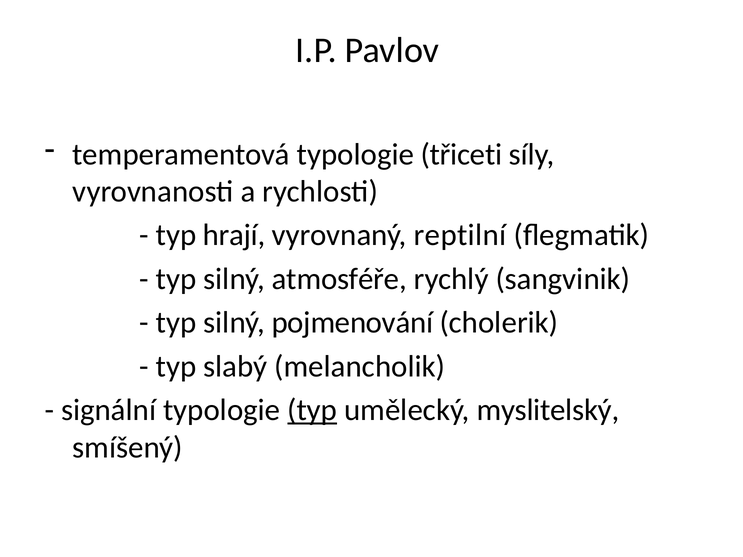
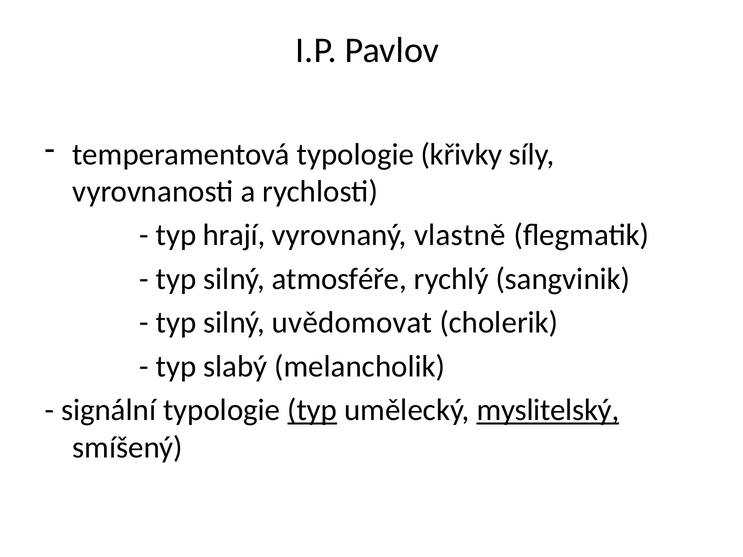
třiceti: třiceti -> křivky (462, 154)
reptilní: reptilní -> vlastně (460, 235)
pojmenování: pojmenování -> uvědomovat (352, 323)
myslitelský underline: none -> present (548, 410)
